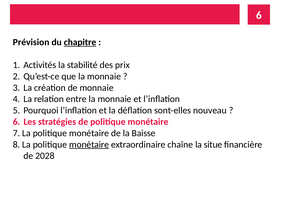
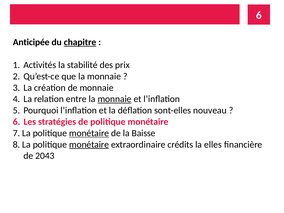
Prévision: Prévision -> Anticipée (31, 42)
monnaie underline: none -> present (115, 99)
monétaire underline: none -> present (89, 133)
chaîne: chaîne -> crédits (180, 144)
situe: situe -> elles (213, 144)
2028: 2028 -> 2043 (45, 156)
